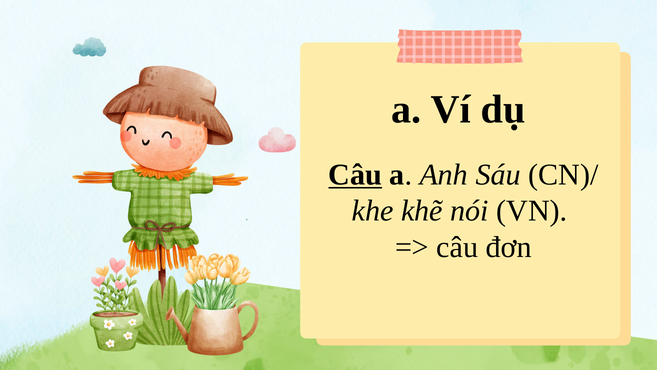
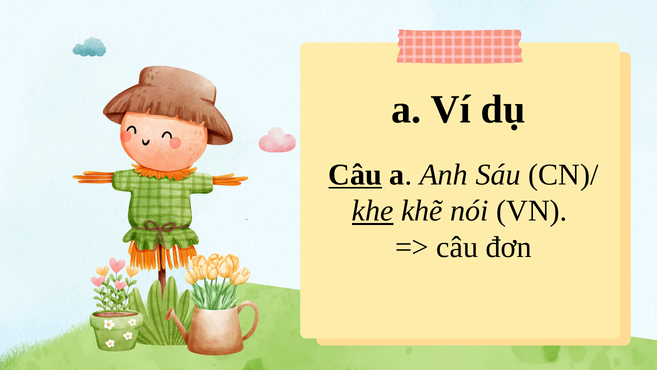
khe underline: none -> present (373, 211)
